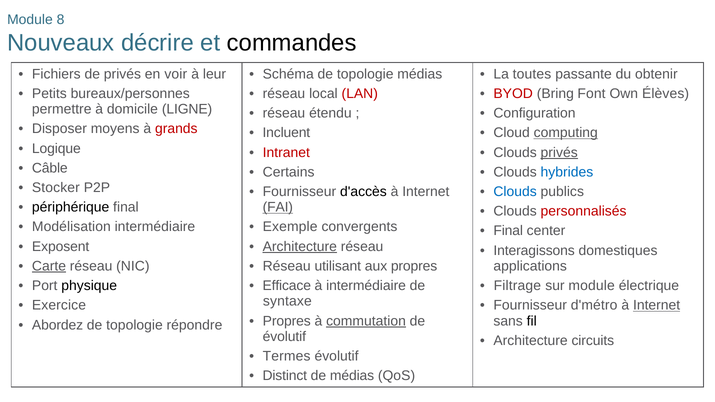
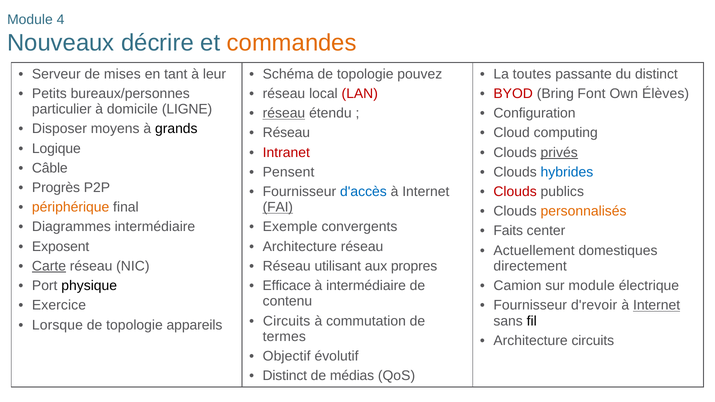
8: 8 -> 4 (61, 20)
commandes colour: black -> orange (292, 43)
Fichiers: Fichiers -> Serveur (56, 74)
de privés: privés -> mises (122, 74)
voir: voir -> tant (176, 74)
topologie médias: médias -> pouvez (420, 74)
du obtenir: obtenir -> distinct (656, 74)
permettre: permettre -> particulier (62, 109)
réseau underline: none -> present (284, 113)
grands colour: red -> black (176, 129)
Incluent: Incluent -> Réseau (286, 133)
computing underline: present -> none (566, 133)
Certains: Certains -> Pensent (289, 172)
Stocker: Stocker -> Progrès (56, 188)
d'accès colour: black -> blue (363, 192)
Clouds colour: blue -> red (515, 192)
périphérique colour: black -> orange (71, 207)
personnalisés colour: red -> orange (584, 211)
Modélisation: Modélisation -> Diagrammes (71, 227)
Final: Final -> Faits (508, 231)
Architecture underline: present -> none (300, 247)
Interagissons: Interagissons -> Actuellement (534, 251)
applications: applications -> directement (530, 266)
Filtrage: Filtrage -> Camion (517, 286)
syntaxe: syntaxe -> contenu (287, 302)
d'métro: d'métro -> d'revoir (594, 306)
Propres: Propres -> Circuits (287, 321)
commutation underline: present -> none (366, 321)
Abordez: Abordez -> Lorsque (57, 325)
répondre: répondre -> appareils (195, 325)
évolutif: évolutif -> termes (284, 337)
Termes: Termes -> Objectif (287, 356)
